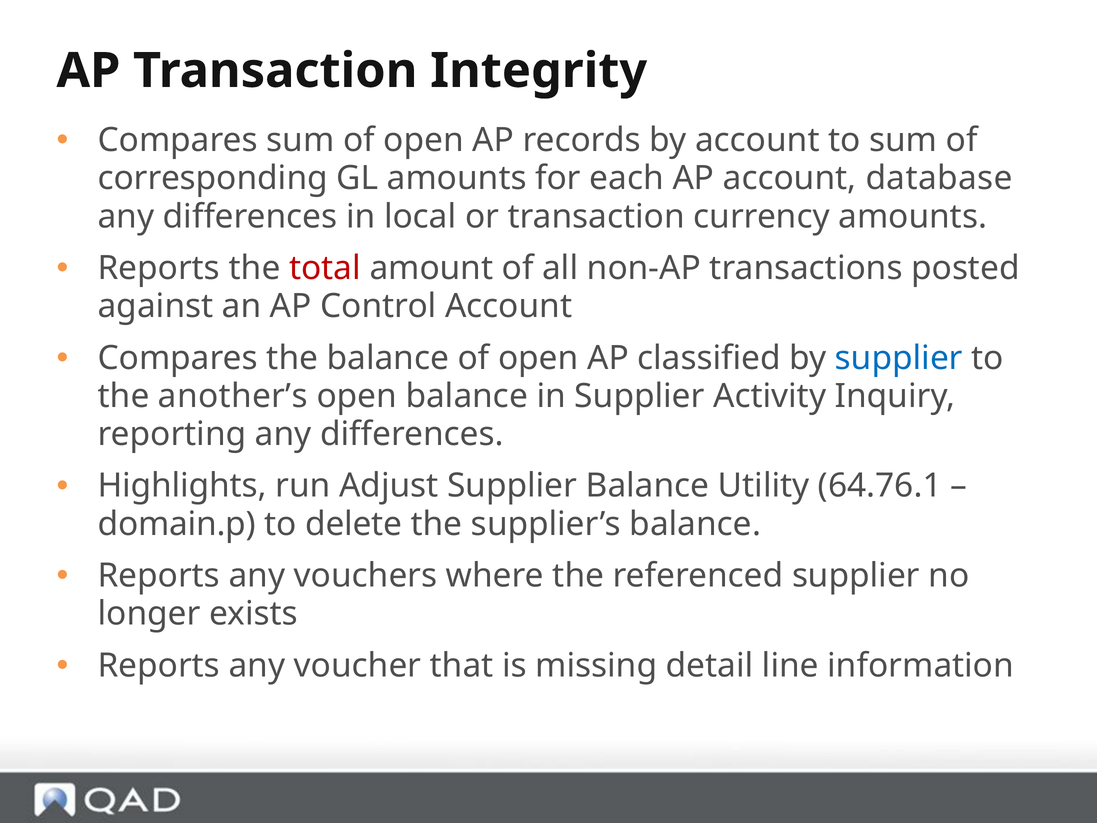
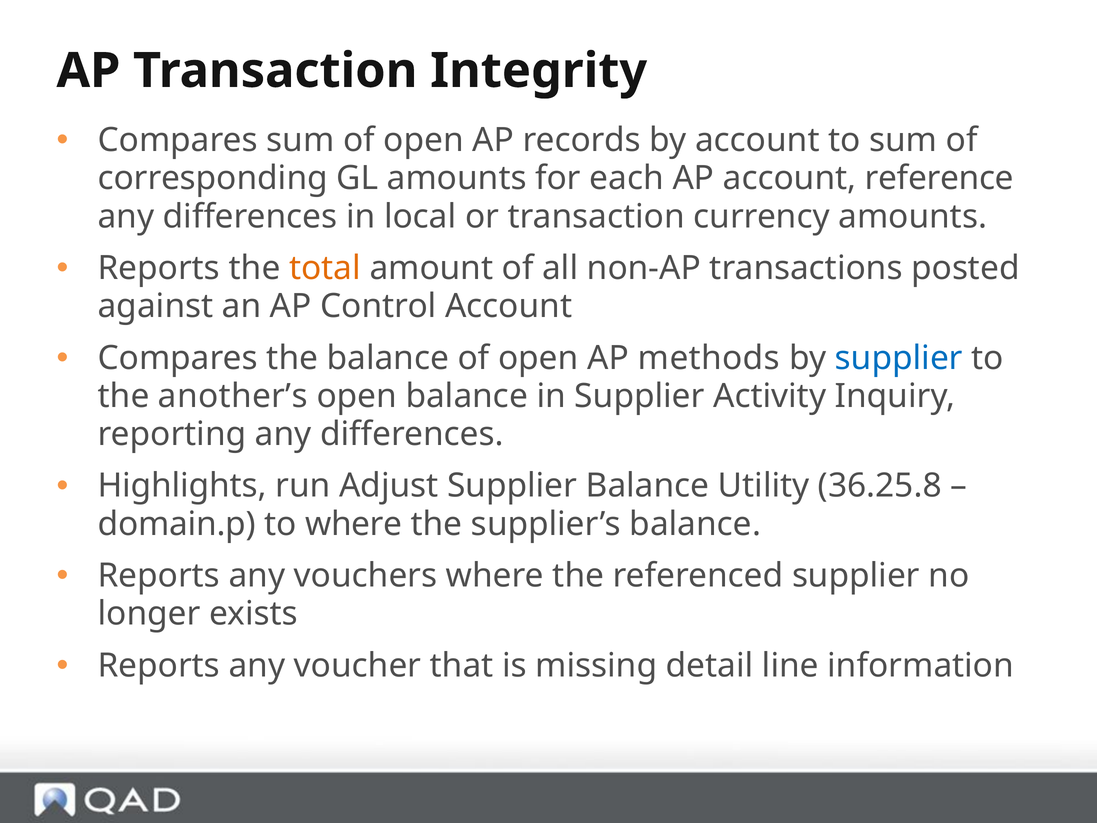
database: database -> reference (939, 178)
total colour: red -> orange (325, 268)
classified: classified -> methods (709, 358)
64.76.1: 64.76.1 -> 36.25.8 (880, 486)
to delete: delete -> where (354, 524)
